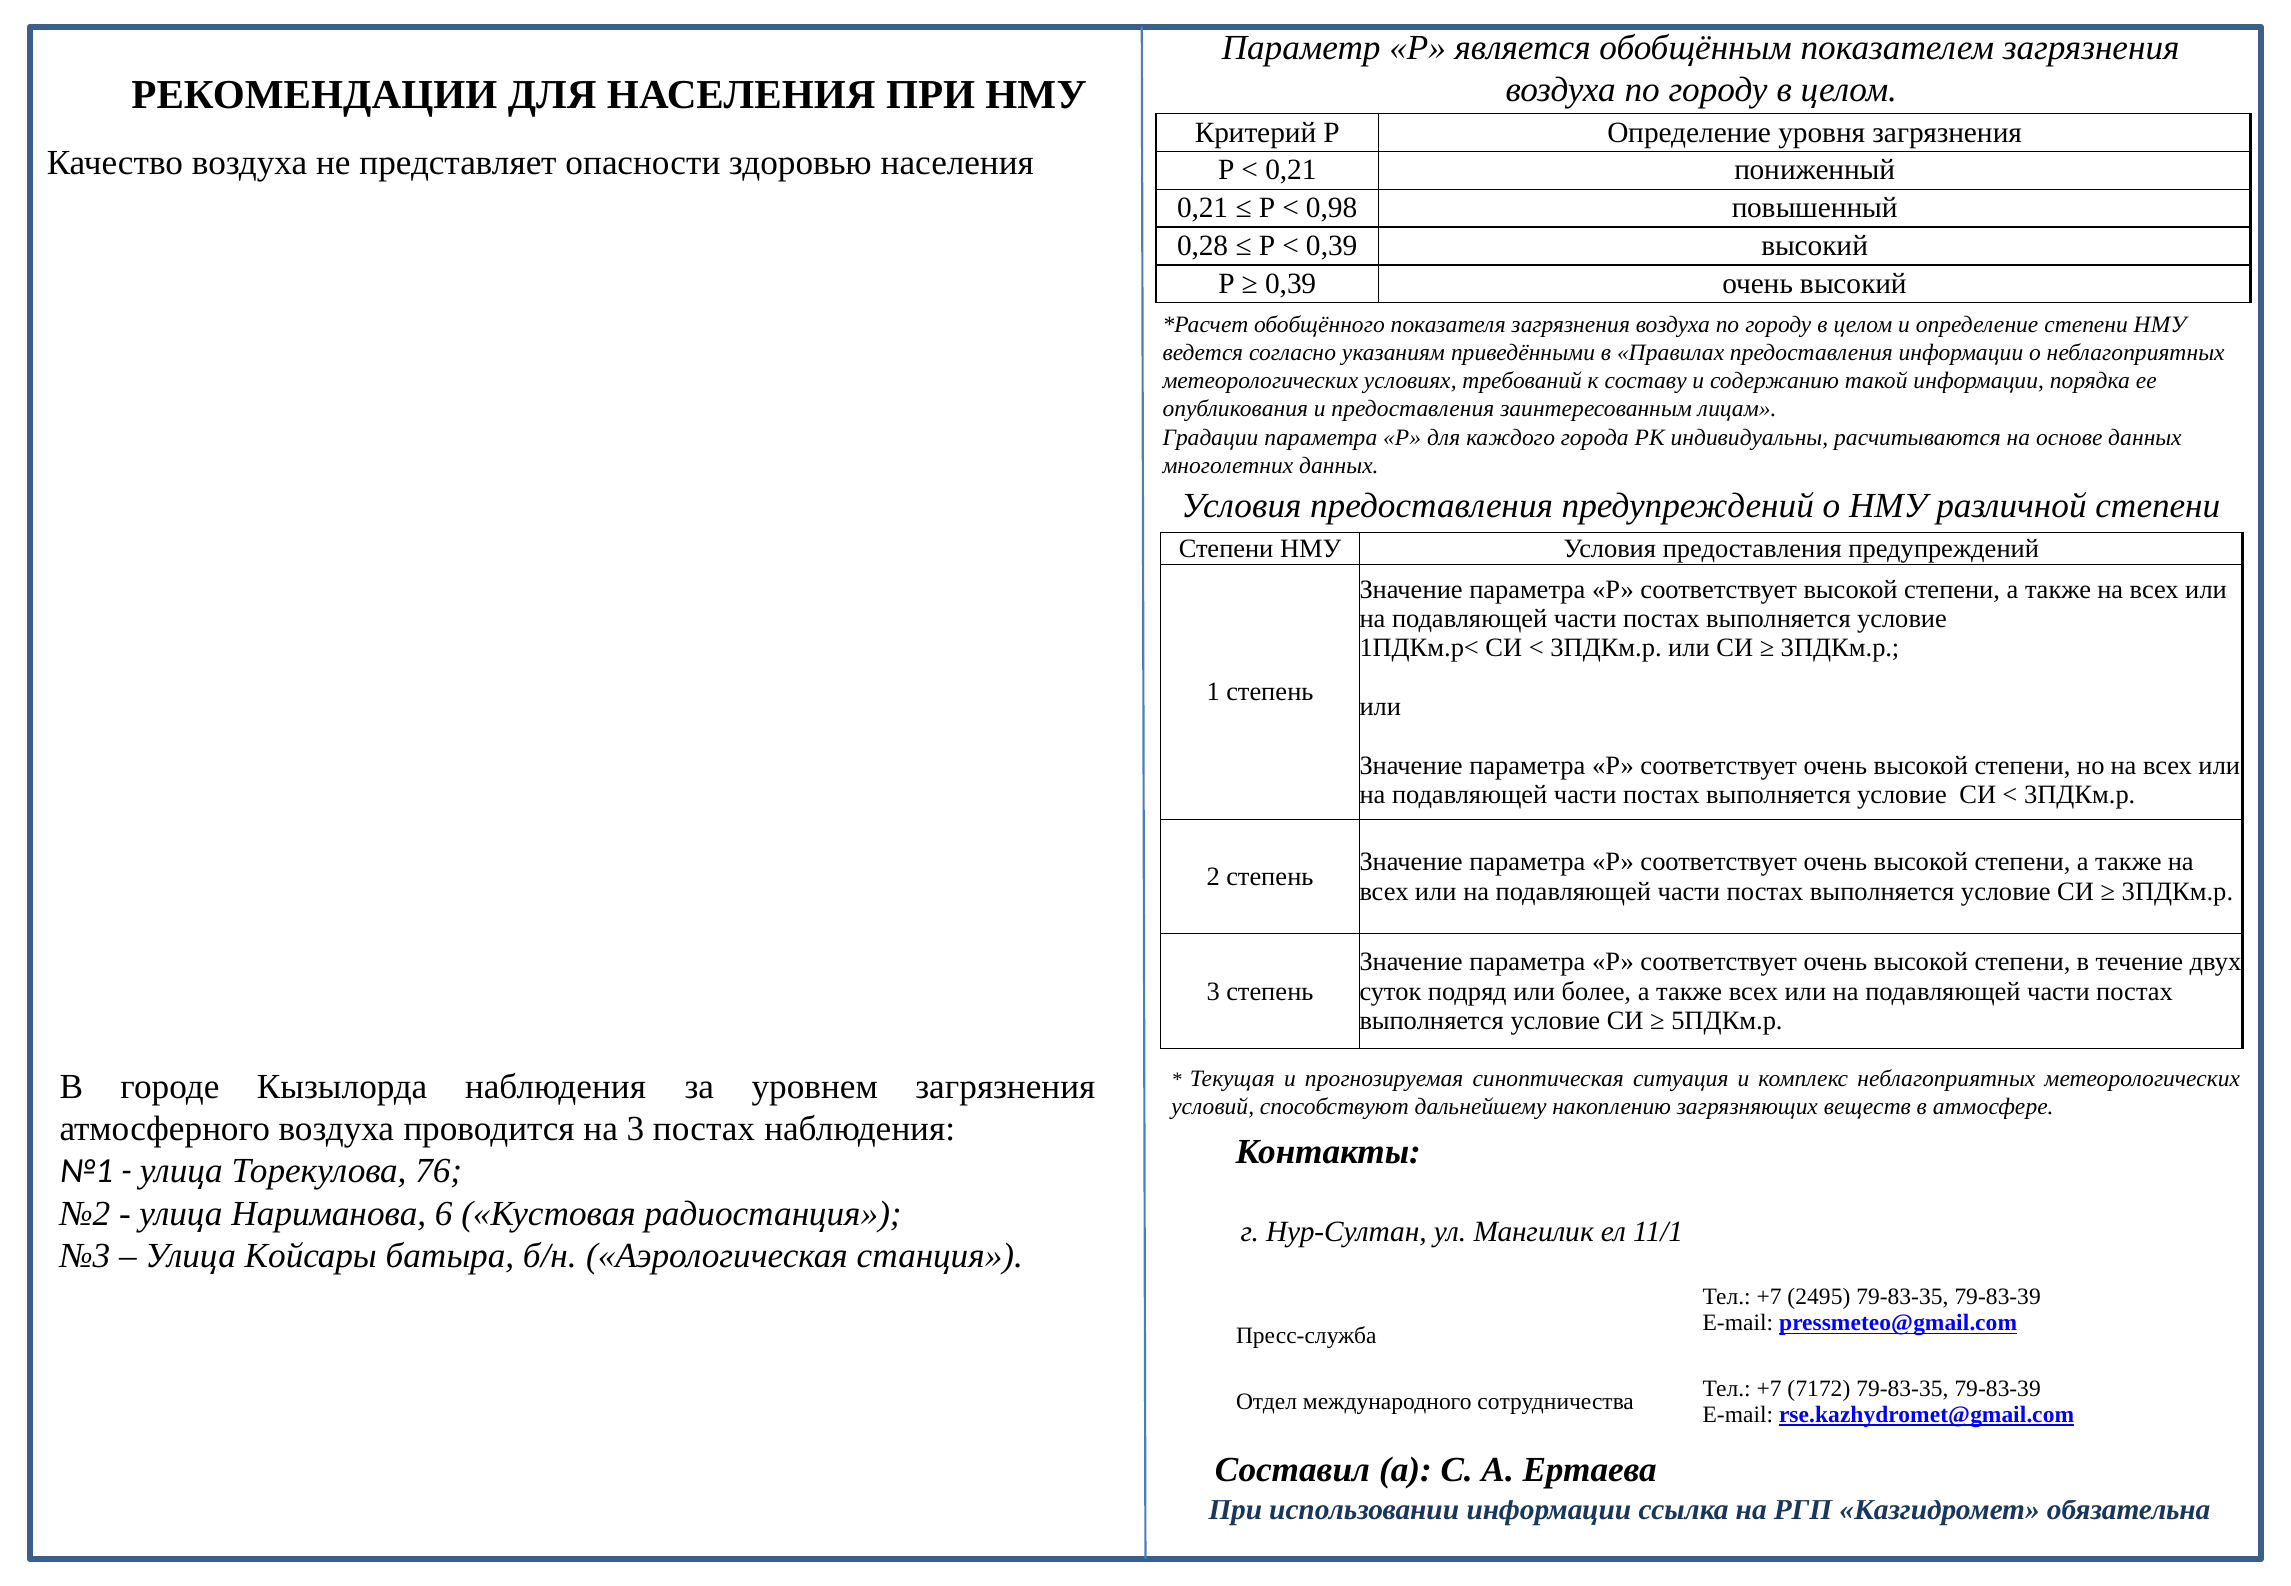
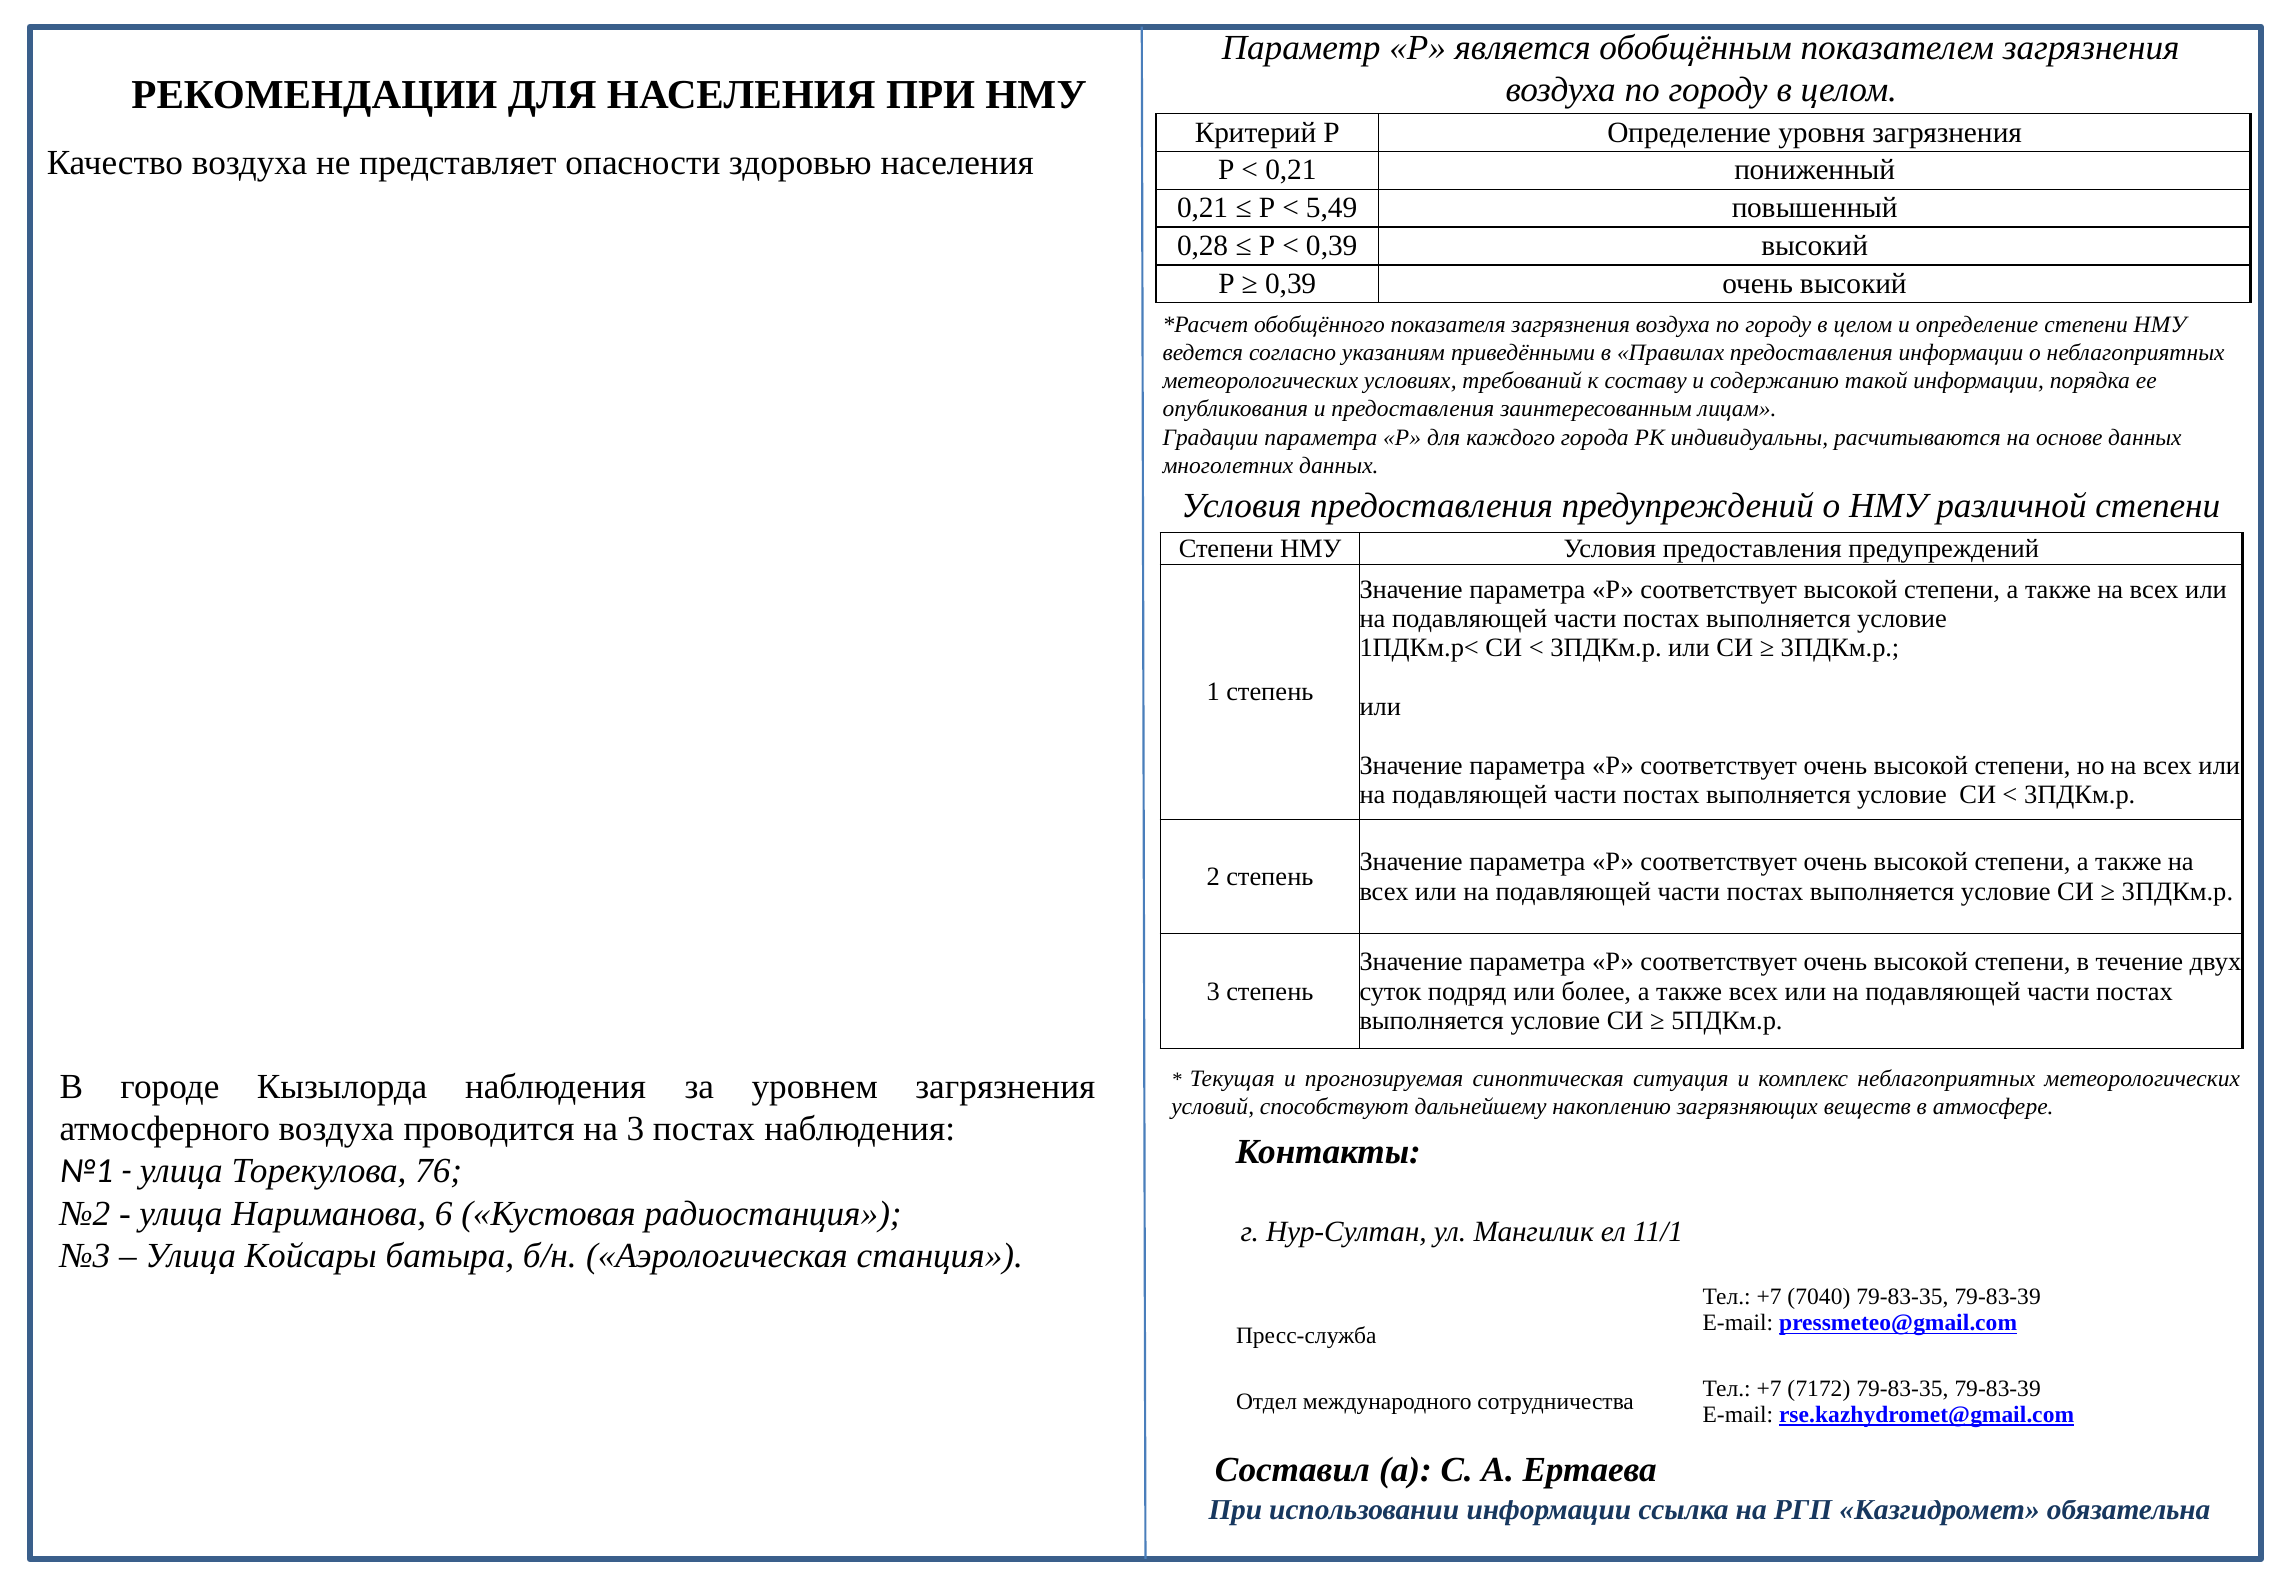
0,98: 0,98 -> 5,49 (1332, 208)
2495: 2495 -> 7040 (1819, 1297)
